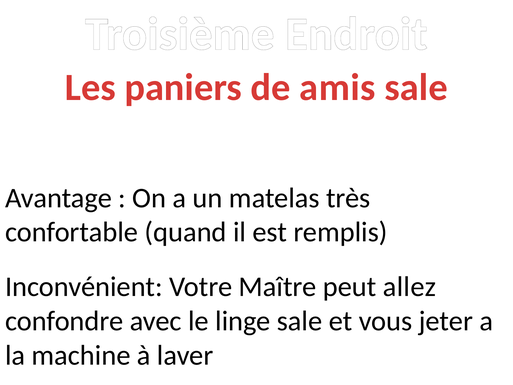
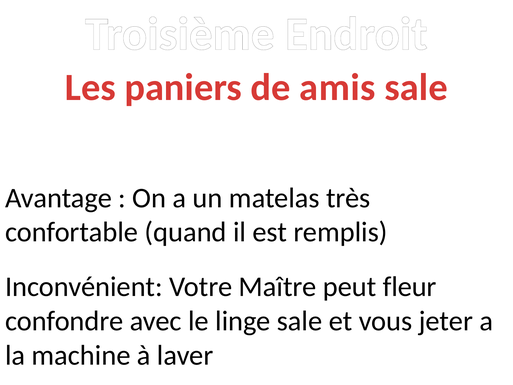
allez: allez -> fleur (410, 287)
